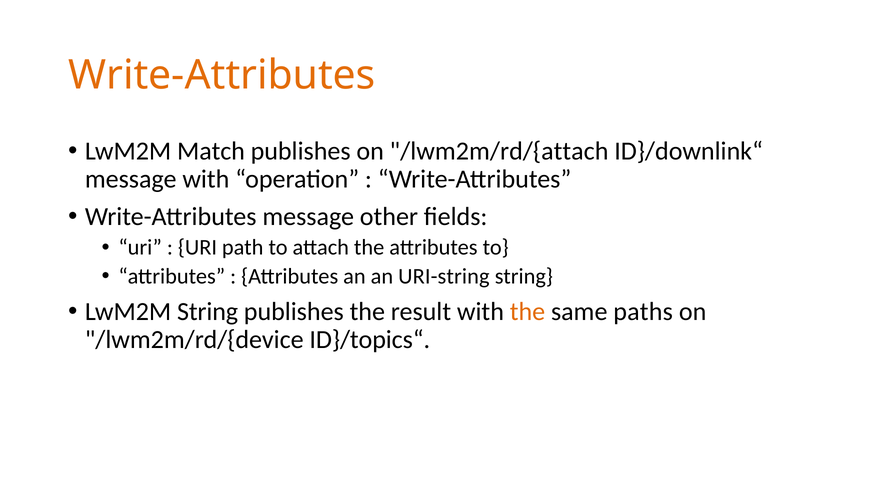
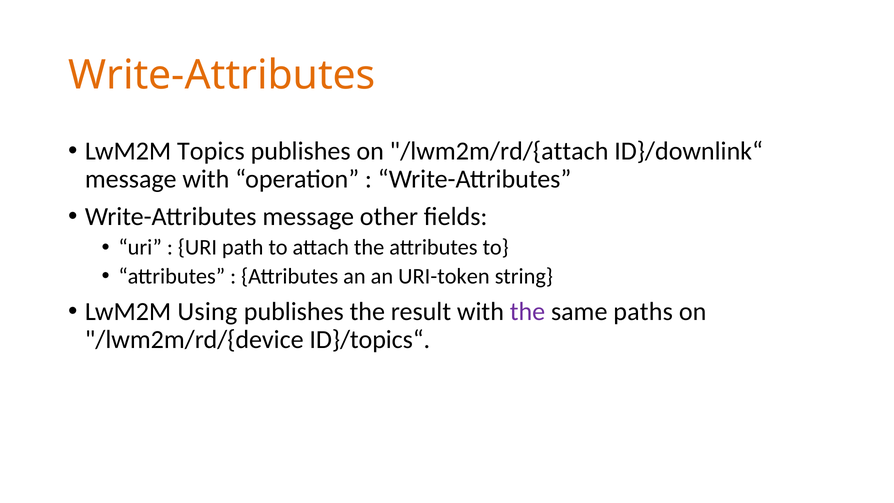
Match: Match -> Topics (211, 151)
URI-string: URI-string -> URI-token (444, 276)
LwM2M String: String -> Using (207, 312)
the colour: orange -> purple (527, 312)
